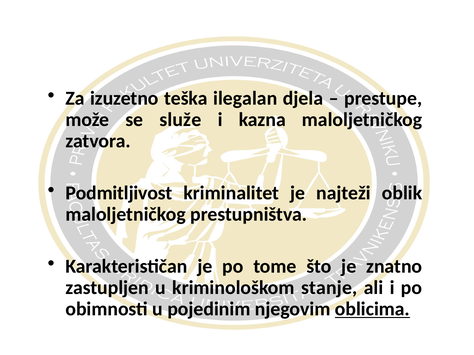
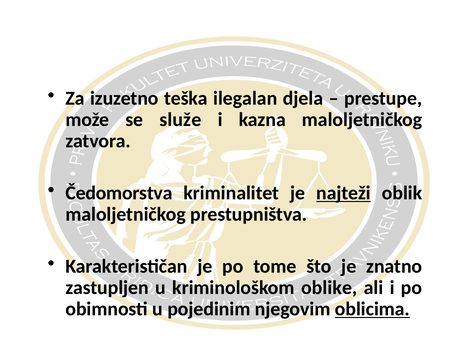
Podmitljivost: Podmitljivost -> Čedomorstva (119, 193)
najteži underline: none -> present (344, 193)
stanje: stanje -> oblike (329, 288)
